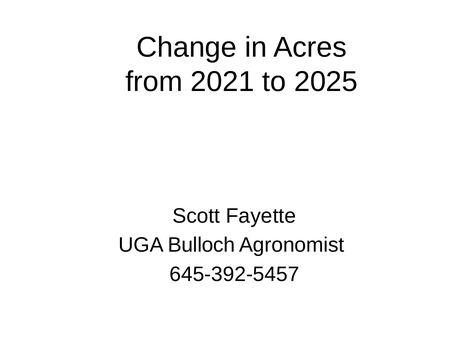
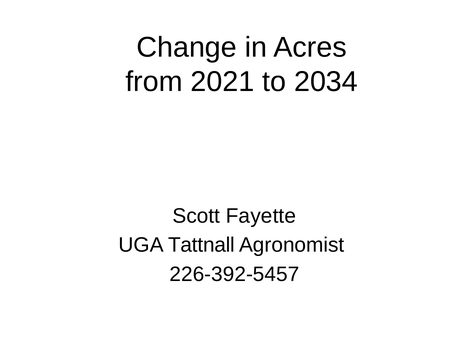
2025: 2025 -> 2034 (326, 82)
Bulloch: Bulloch -> Tattnall (201, 245)
645-392-5457: 645-392-5457 -> 226-392-5457 (234, 274)
